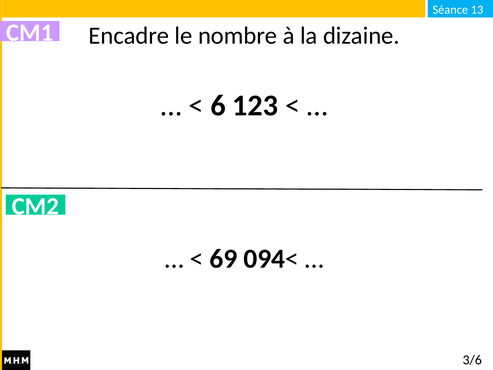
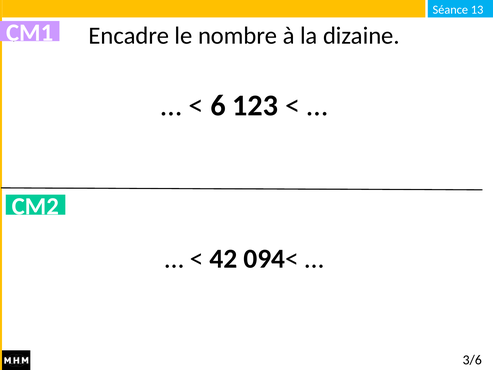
69: 69 -> 42 (224, 259)
